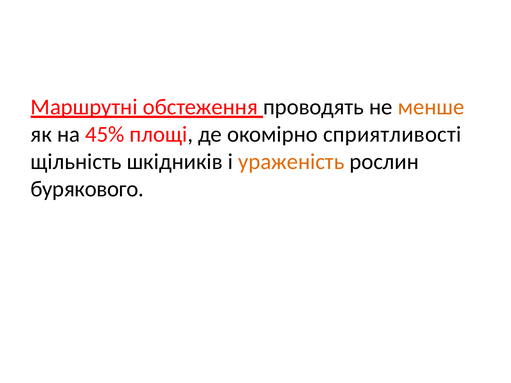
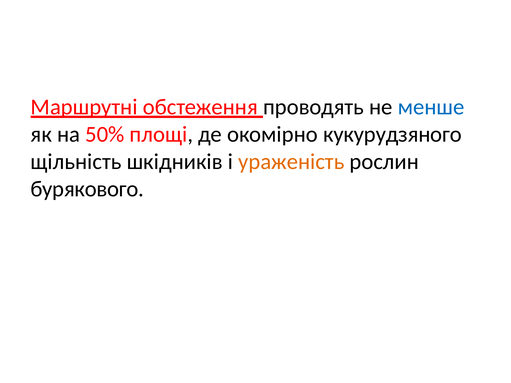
менше colour: orange -> blue (431, 107)
45%: 45% -> 50% (105, 134)
сприятливості: сприятливості -> кукурудзяного (392, 134)
